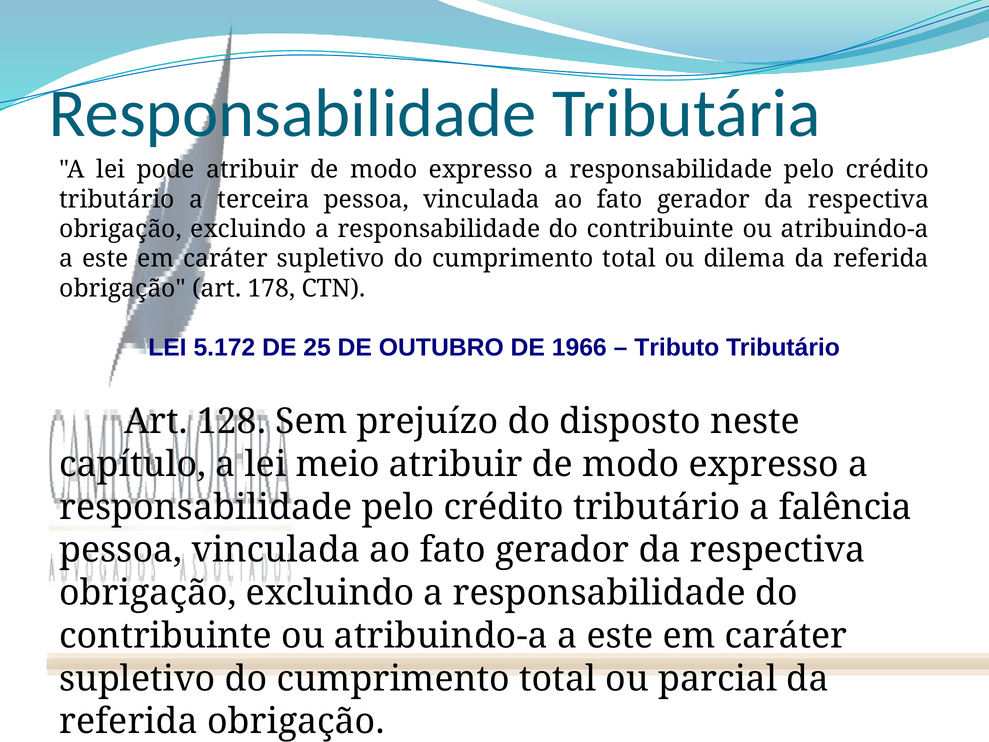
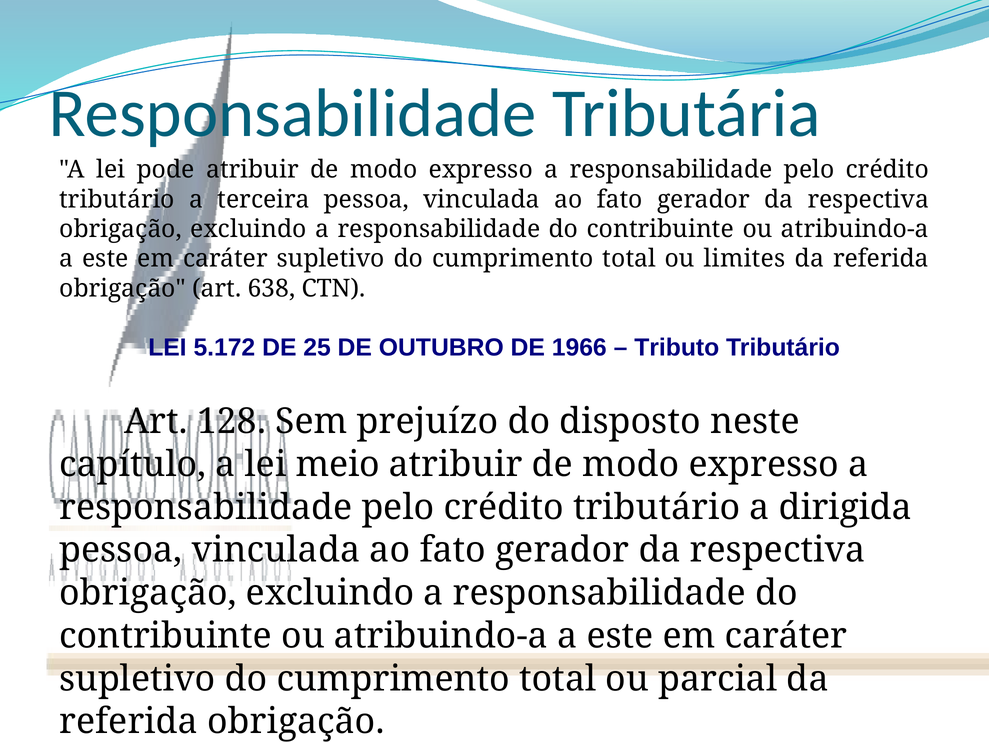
dilema: dilema -> limites (745, 259)
178: 178 -> 638 (271, 288)
falência: falência -> dirigida (845, 507)
